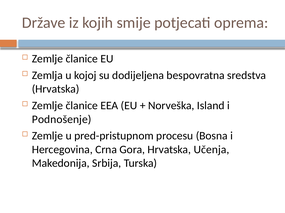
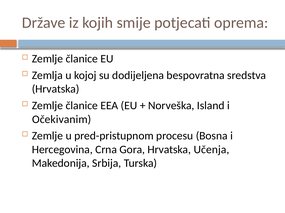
Podnošenje: Podnošenje -> Očekivanim (62, 120)
